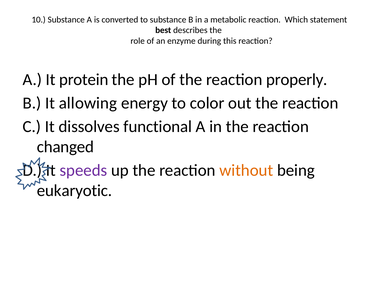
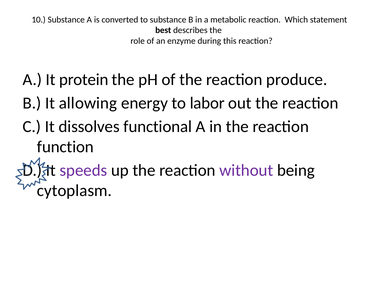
properly: properly -> produce (297, 80)
color: color -> labor (207, 103)
changed: changed -> function (65, 147)
without colour: orange -> purple (246, 171)
eukaryotic: eukaryotic -> cytoplasm (74, 191)
